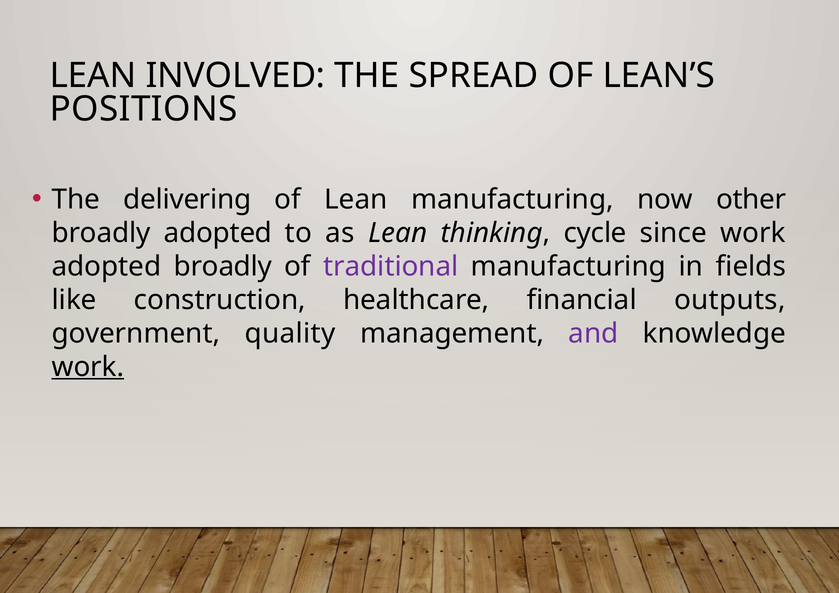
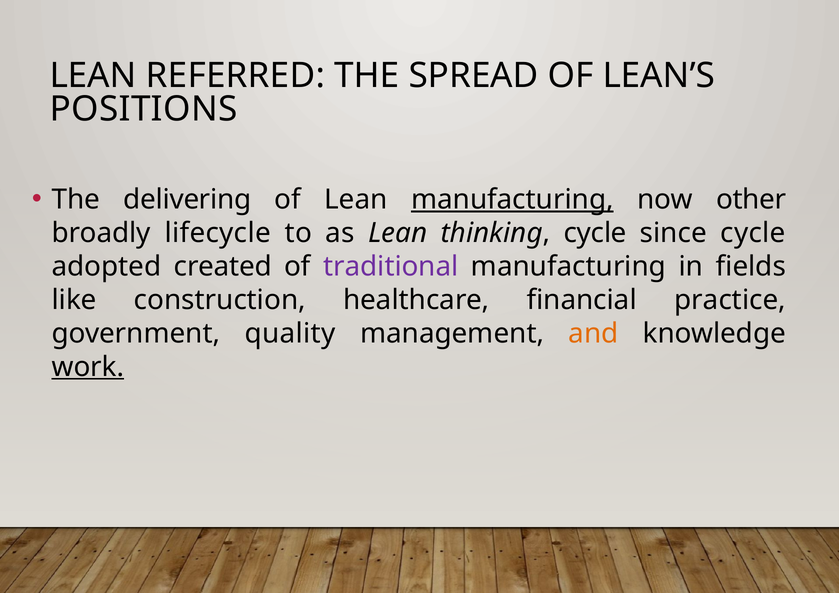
INVOLVED: INVOLVED -> REFERRED (235, 75)
manufacturing underline: none -> present (512, 200)
broadly adopted: adopted -> lifecycle (218, 233)
since work: work -> cycle (753, 233)
adopted broadly: broadly -> created (223, 267)
outputs: outputs -> practice (730, 300)
and colour: purple -> orange (593, 334)
